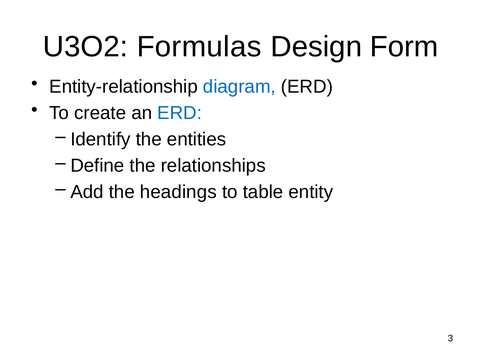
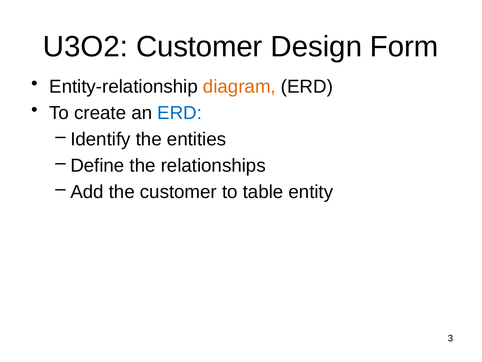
U3O2 Formulas: Formulas -> Customer (199, 47)
diagram colour: blue -> orange (239, 87)
the headings: headings -> customer (178, 192)
